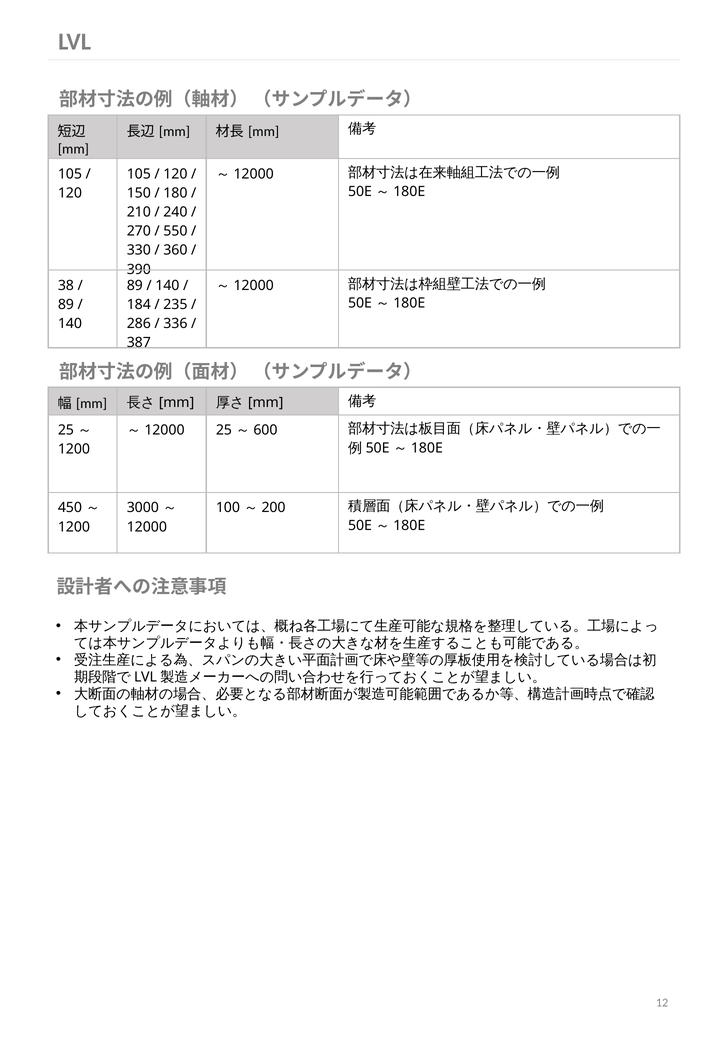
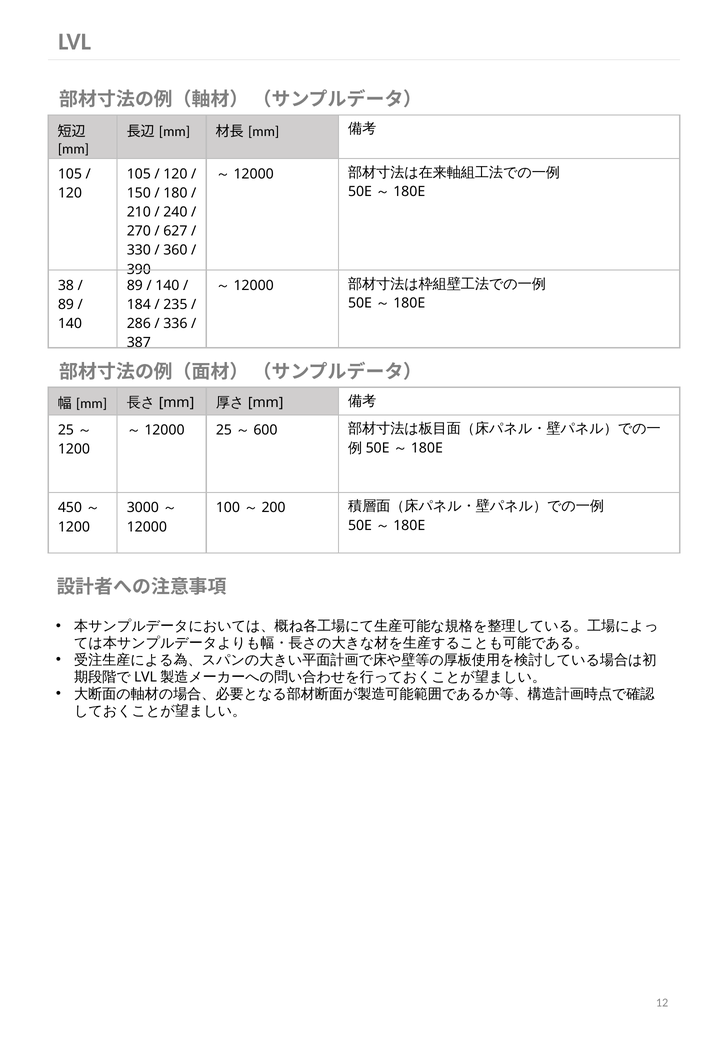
550: 550 -> 627 (175, 231)
